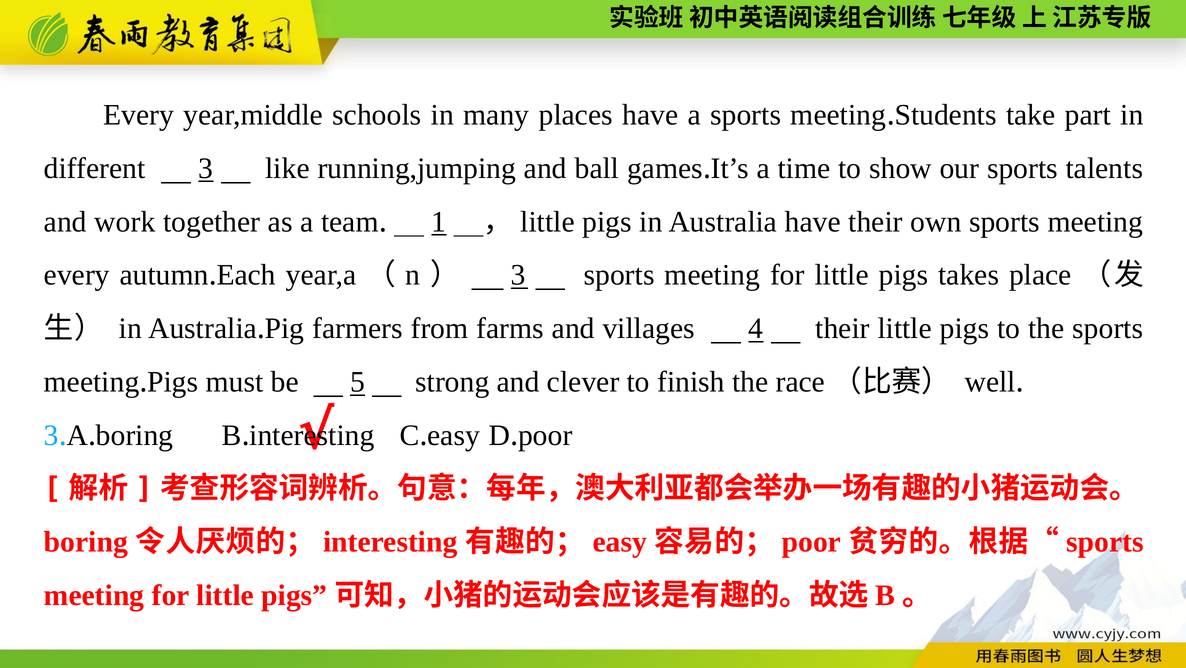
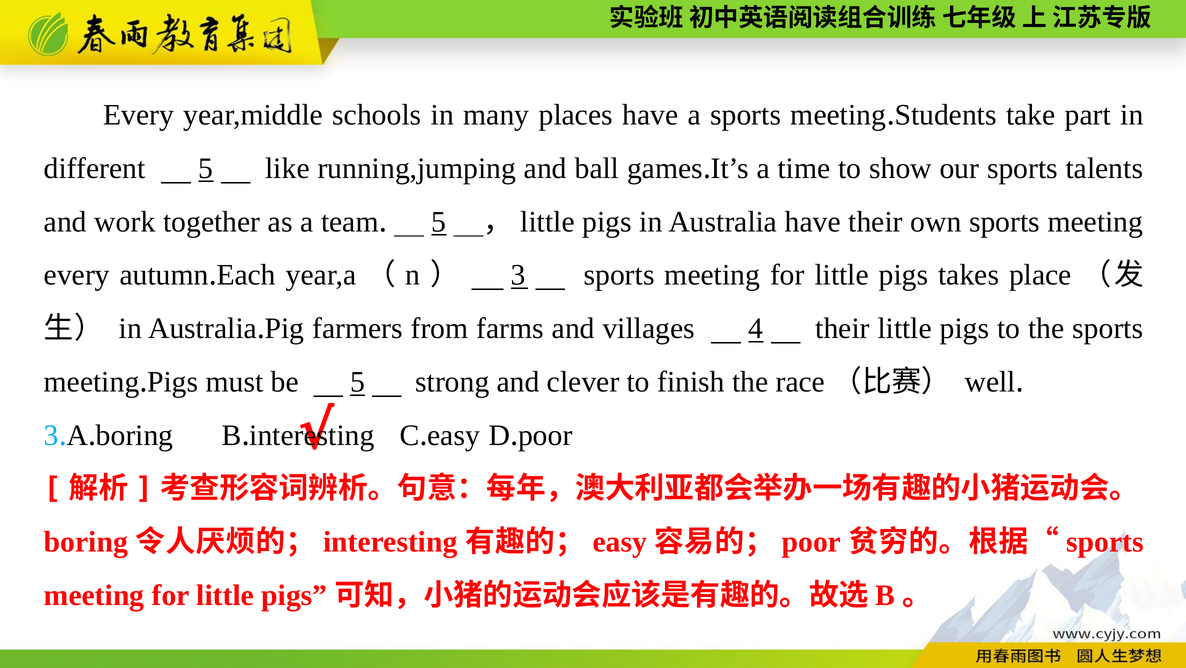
different 3: 3 -> 5 (206, 168)
1: 1 -> 5 (439, 221)
